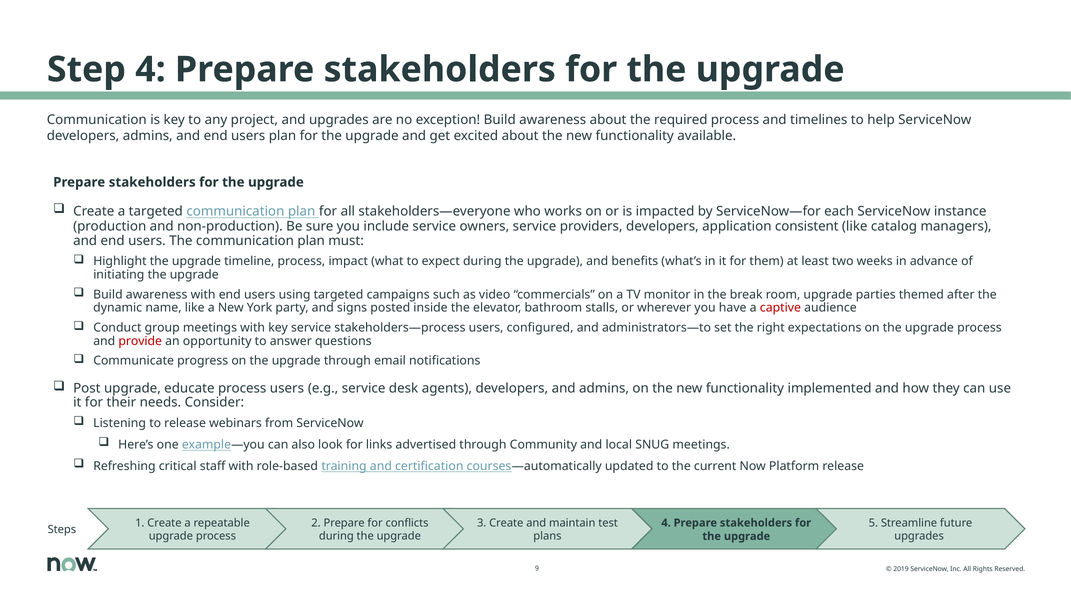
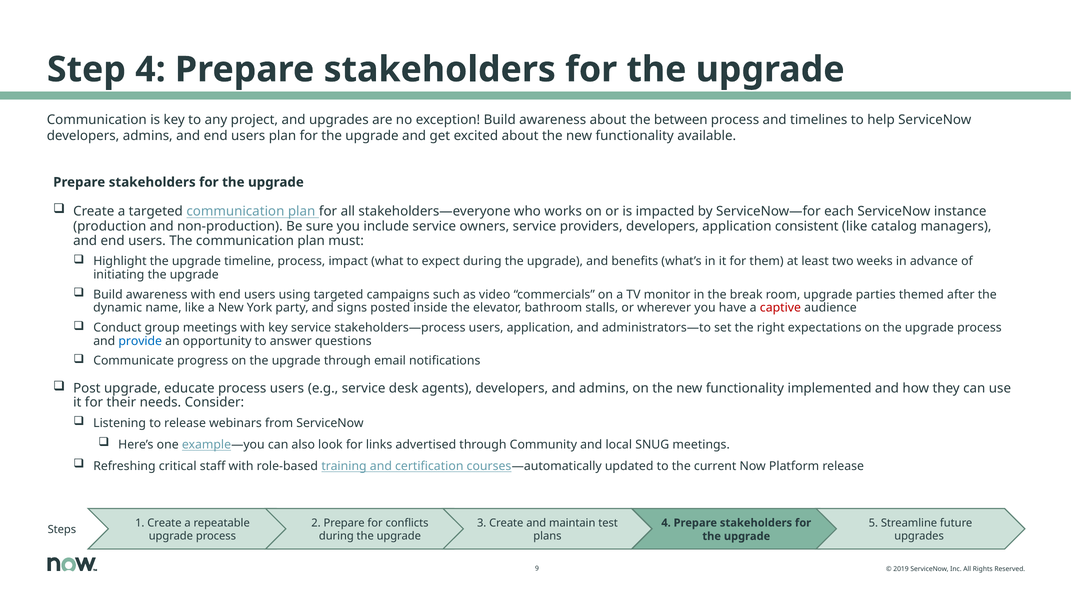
required: required -> between (681, 120)
users configured: configured -> application (540, 328)
provide colour: red -> blue (140, 341)
